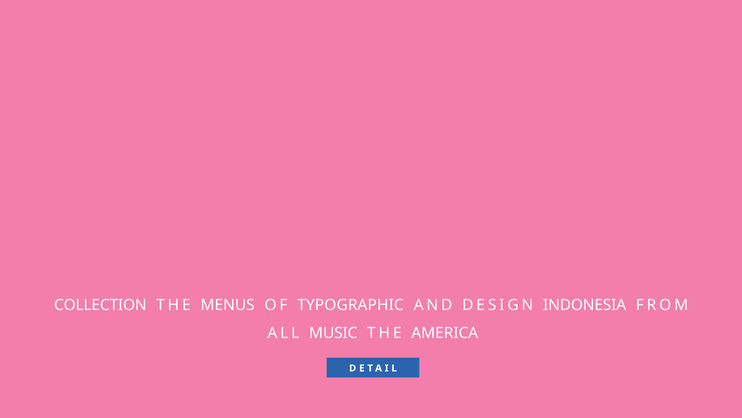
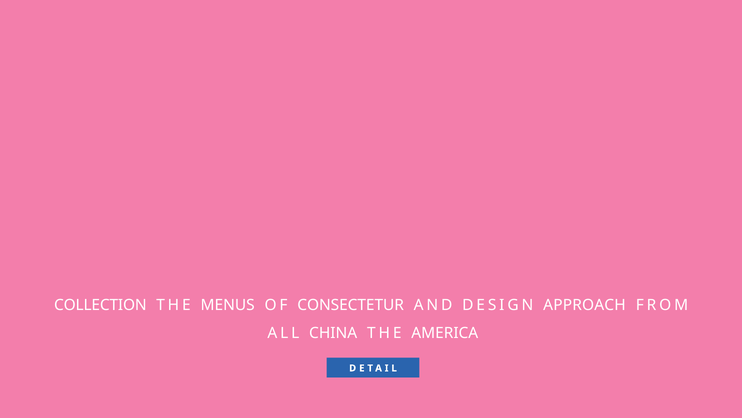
TYPOGRAPHIC: TYPOGRAPHIC -> CONSECTETUR (351, 305)
INDONESIA: INDONESIA -> APPROACH (584, 305)
MUSIC: MUSIC -> CHINA (333, 333)
